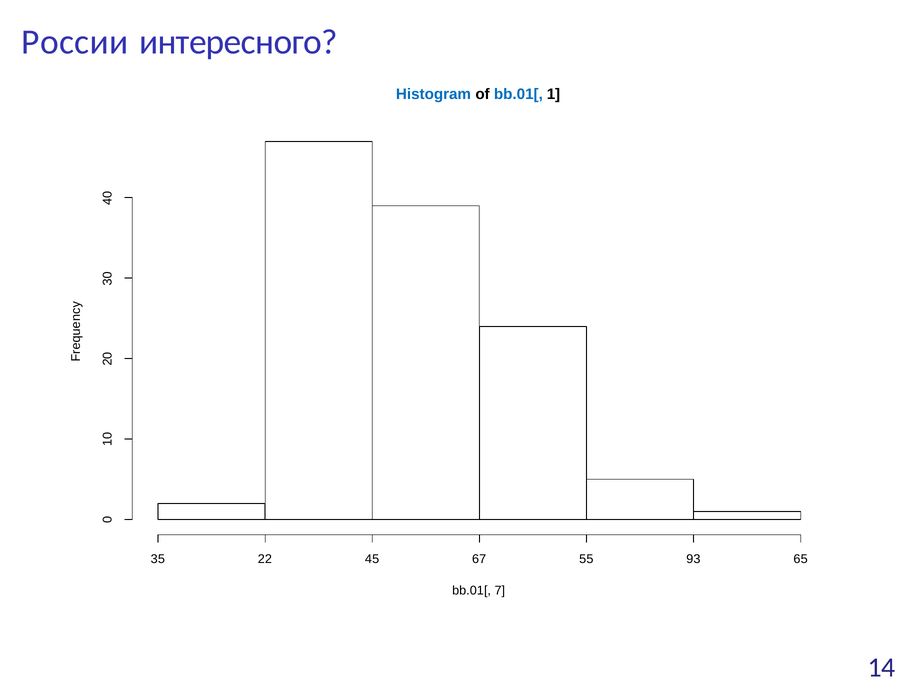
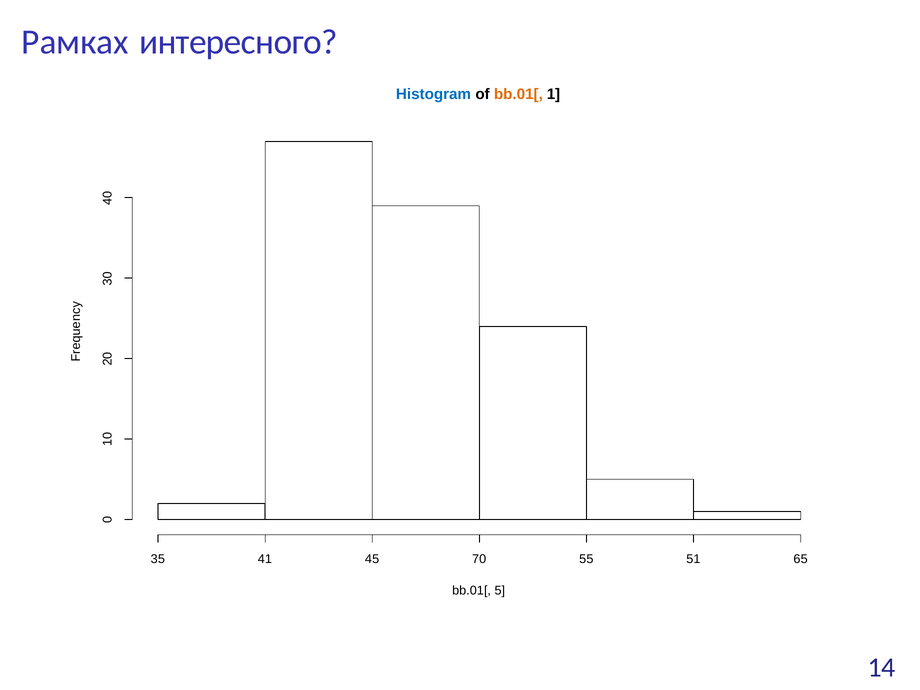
России: России -> Рамках (75, 42)
bb.01[ colour: blue -> orange (518, 94)
22: 22 -> 41 (265, 559)
67: 67 -> 70 (479, 559)
93: 93 -> 51 (693, 559)
7: 7 -> 5 (500, 591)
